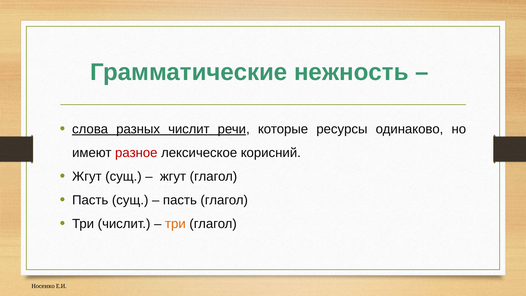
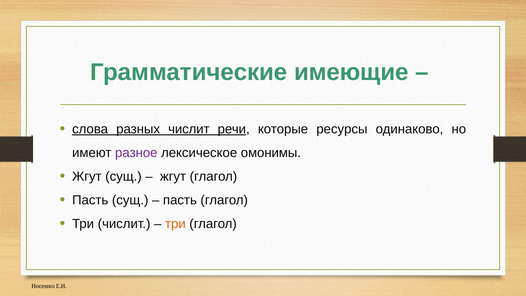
нежность: нежность -> имеющие (351, 72)
разное colour: red -> purple (136, 153)
корисний: корисний -> омонимы (271, 153)
